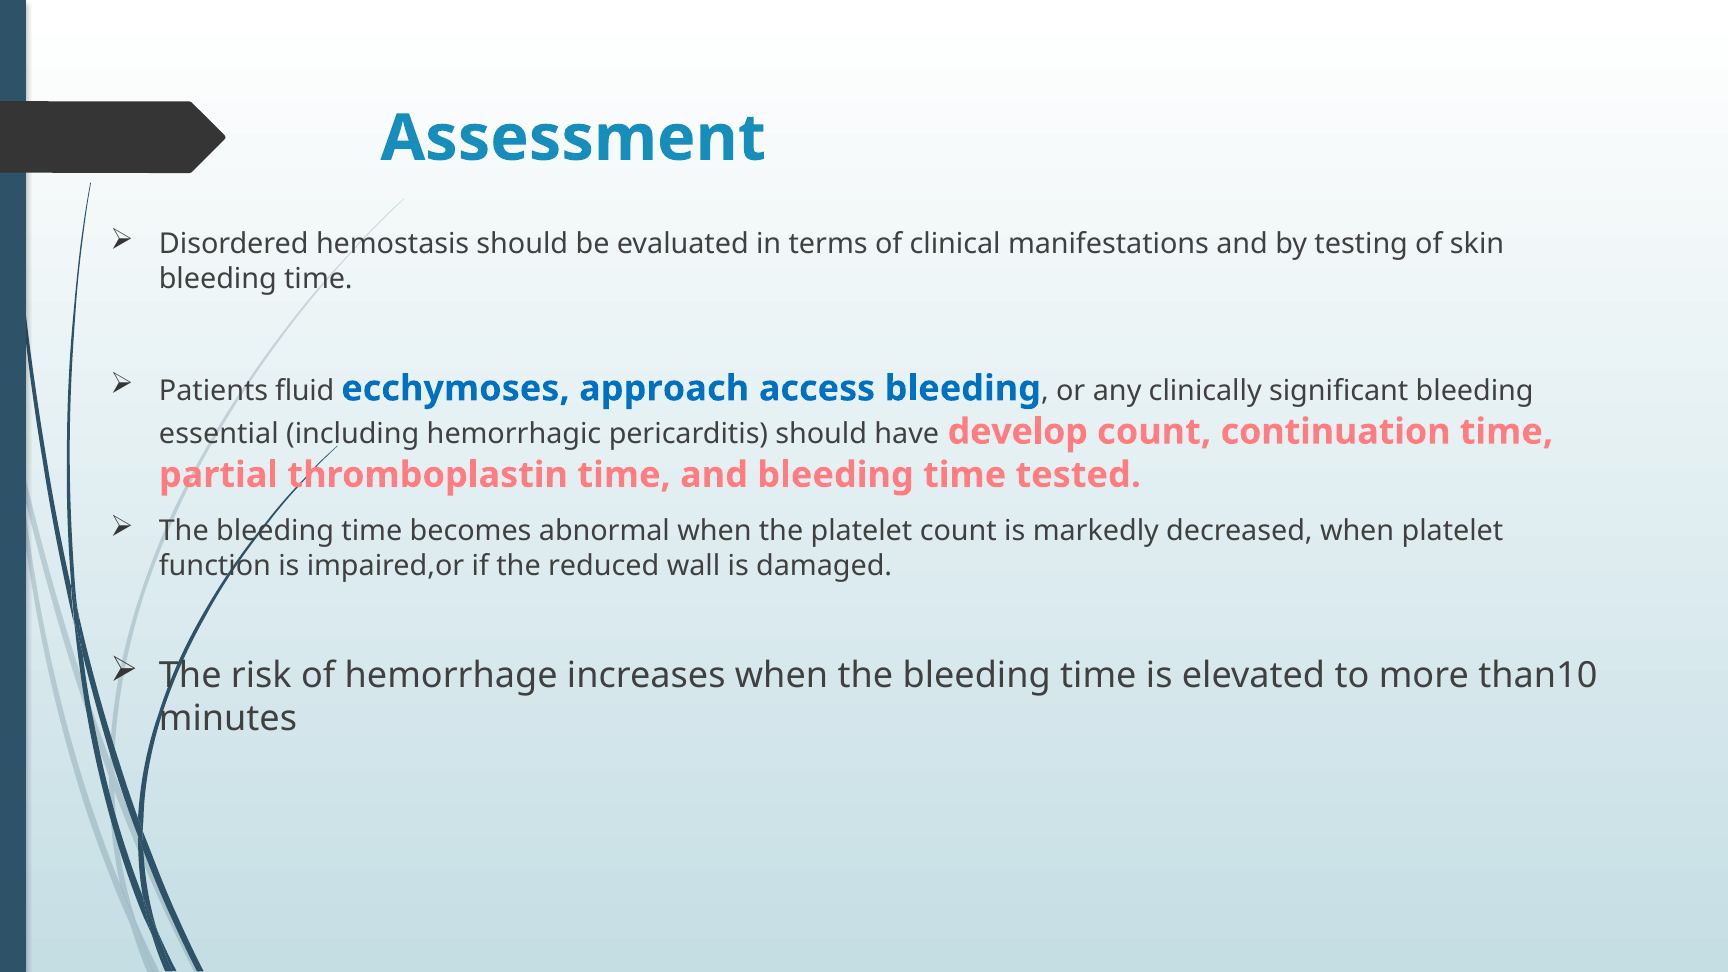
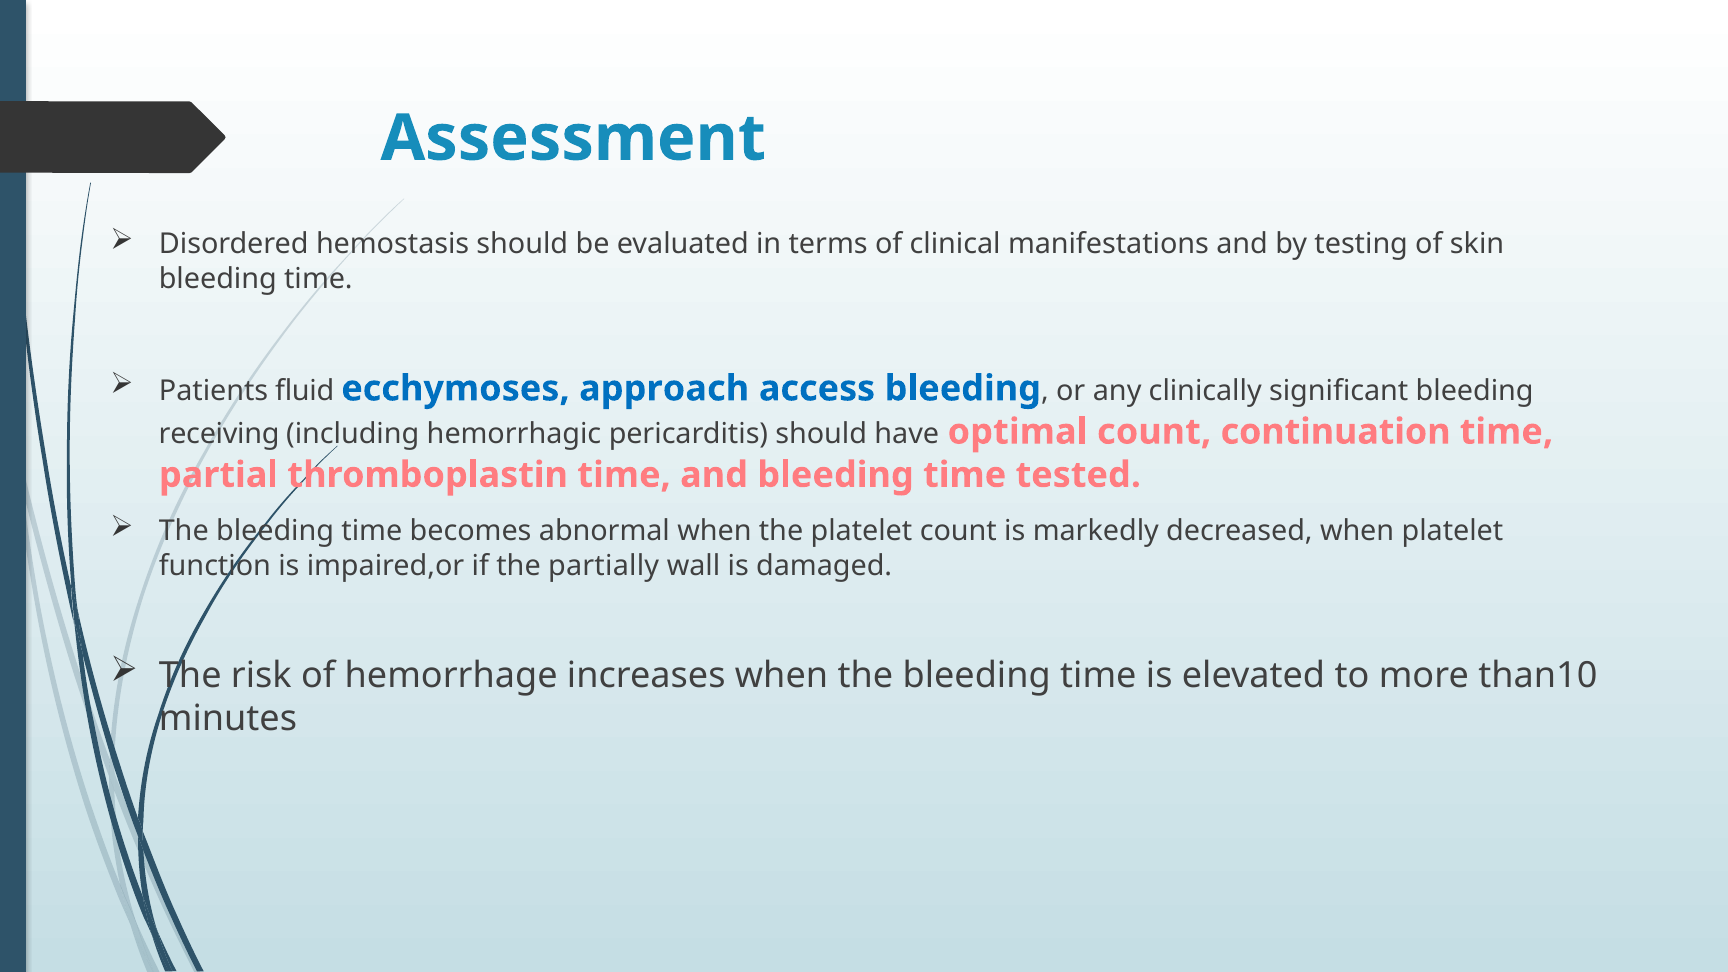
essential: essential -> receiving (219, 434)
develop: develop -> optimal (1018, 432)
reduced: reduced -> partially (604, 566)
